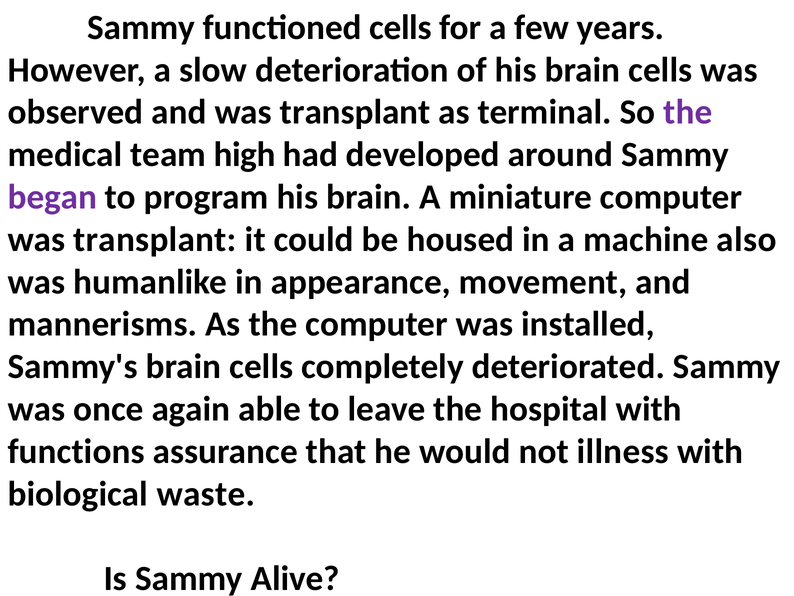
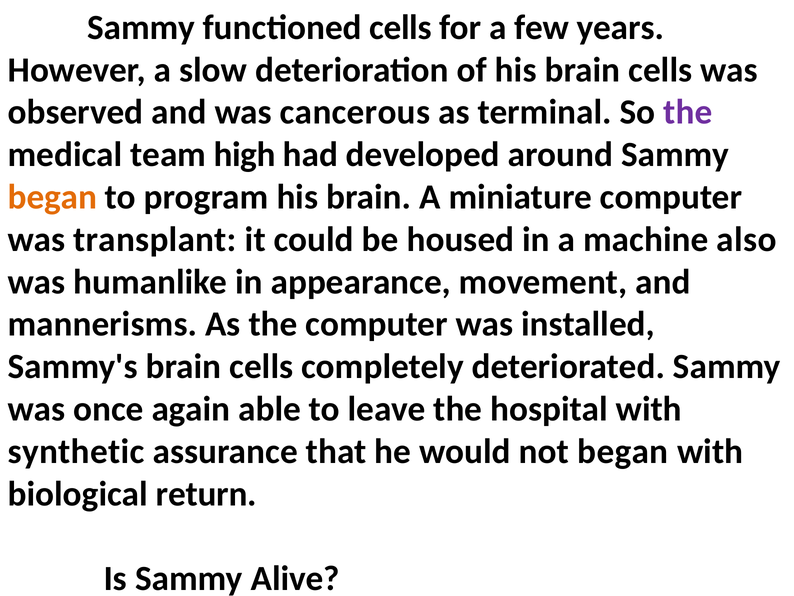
and was transplant: transplant -> cancerous (355, 112)
began colour: purple -> orange (52, 197)
functions: functions -> synthetic (76, 451)
not illness: illness -> began (623, 451)
waste: waste -> return (206, 493)
